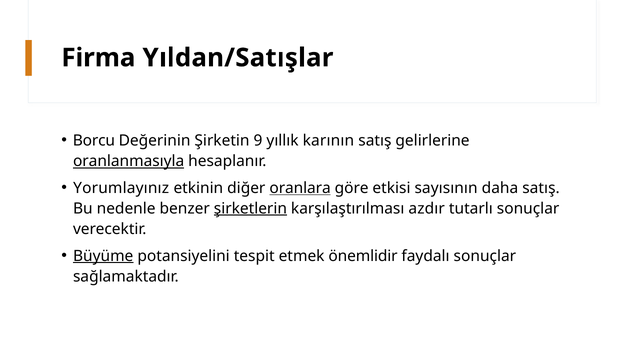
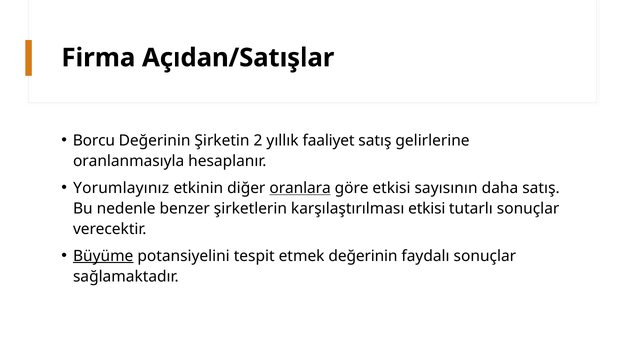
Yıldan/Satışlar: Yıldan/Satışlar -> Açıdan/Satışlar (238, 58)
9: 9 -> 2 (258, 141)
karının: karının -> faaliyet (329, 141)
oranlanmasıyla underline: present -> none (129, 161)
şirketlerin underline: present -> none (250, 208)
karşılaştırılması azdır: azdır -> etkisi (427, 208)
etmek önemlidir: önemlidir -> değerinin (363, 256)
